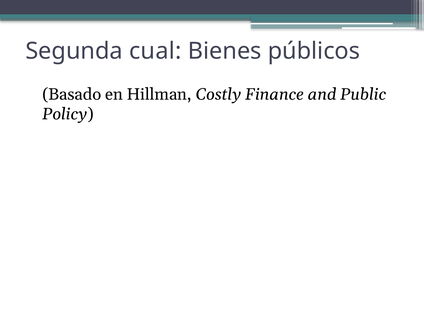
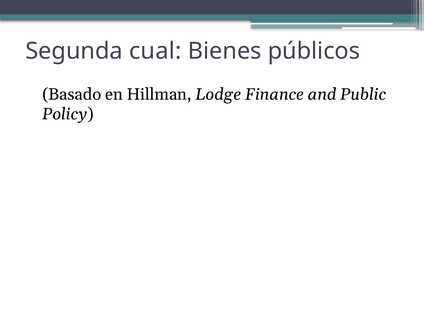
Costly: Costly -> Lodge (218, 94)
